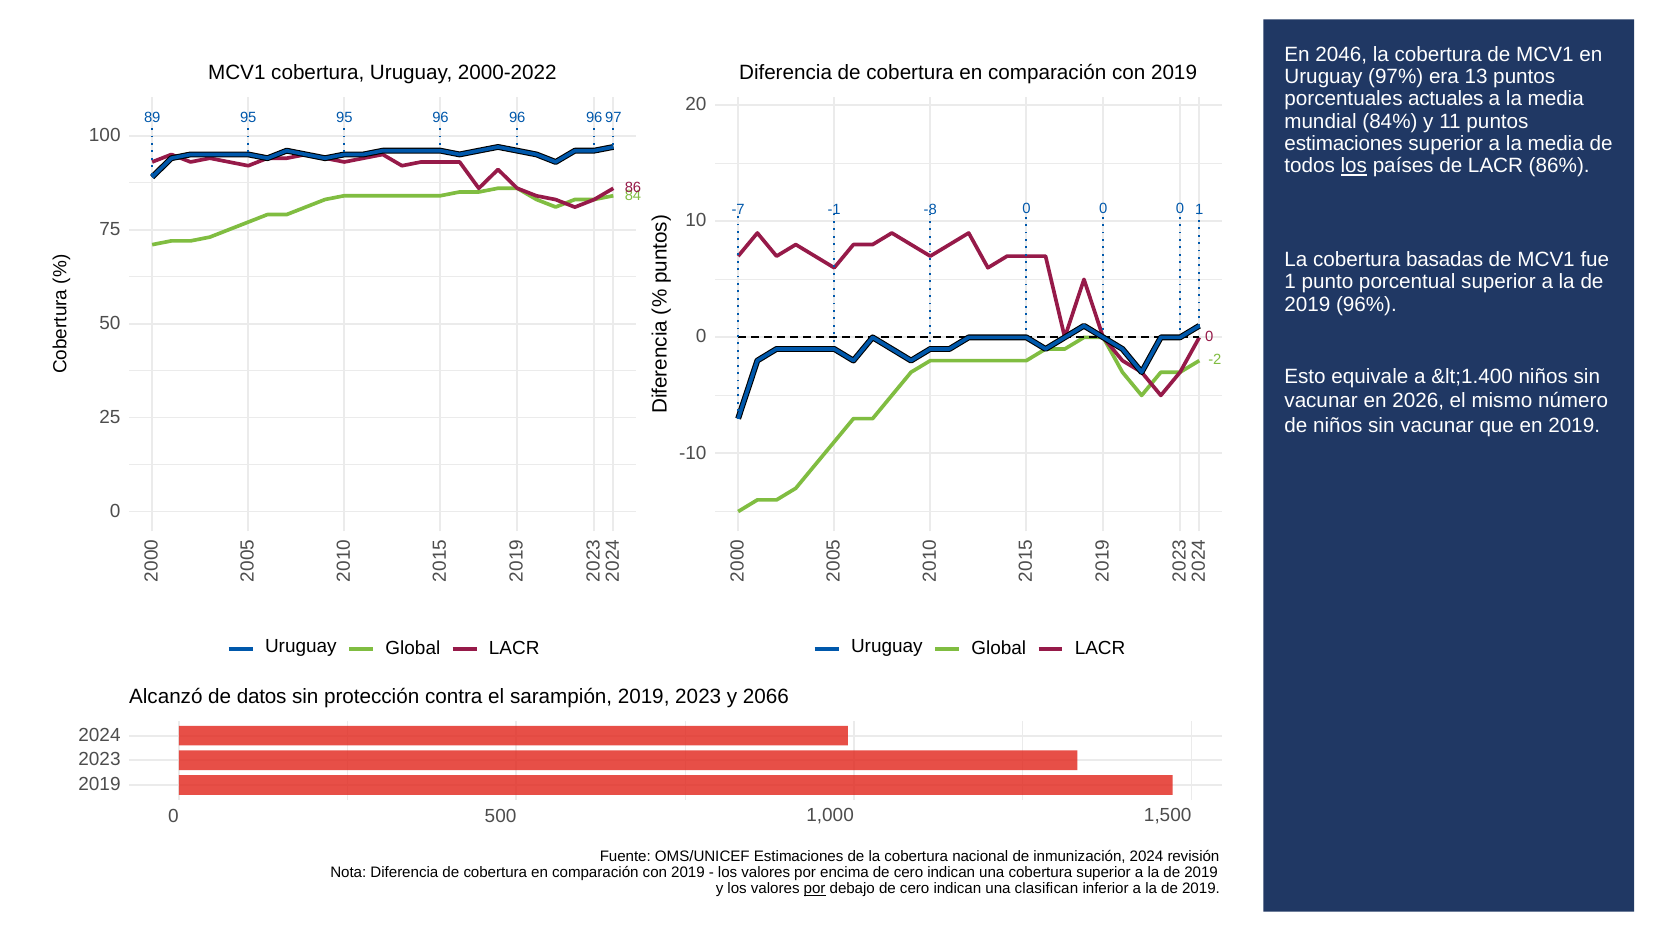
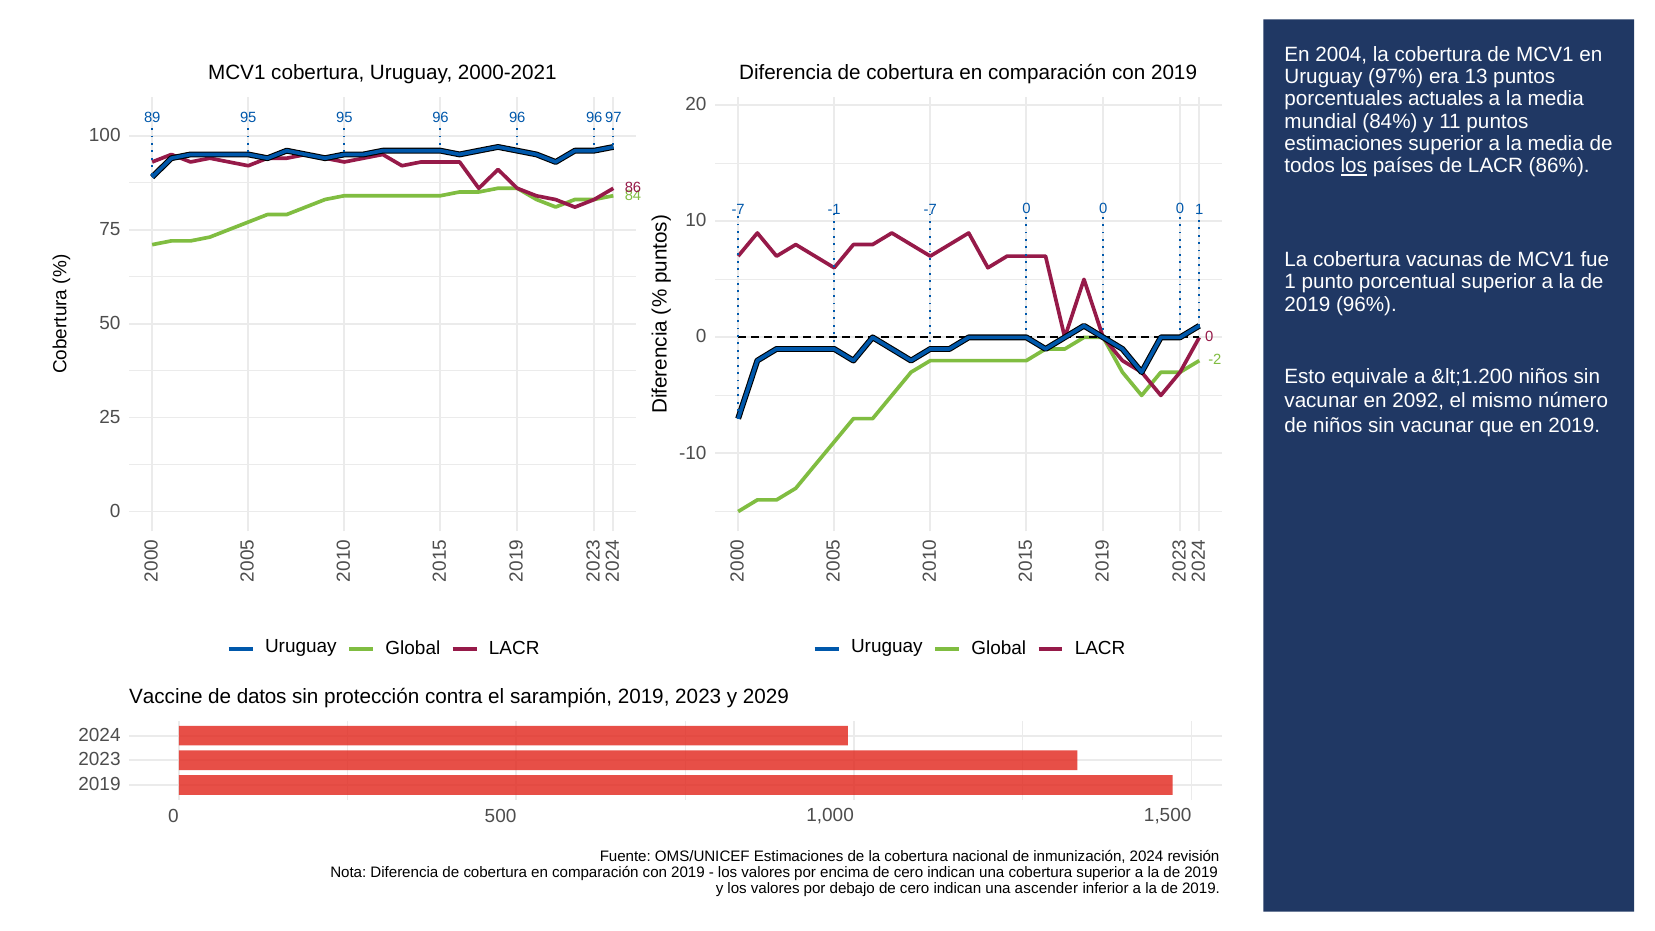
2046: 2046 -> 2004 (1341, 54)
2000-2022: 2000-2022 -> 2000-2021 (507, 73)
-1 -8: -8 -> -7 (930, 209)
basadas: basadas -> vacunas (1445, 260)
&lt;1.400: &lt;1.400 -> &lt;1.200 (1472, 376)
2026: 2026 -> 2092 (1418, 401)
Alcanzó: Alcanzó -> Vaccine (166, 697)
2066: 2066 -> 2029 (766, 697)
por underline: present -> none (815, 889)
clasifican: clasifican -> ascender (1046, 889)
